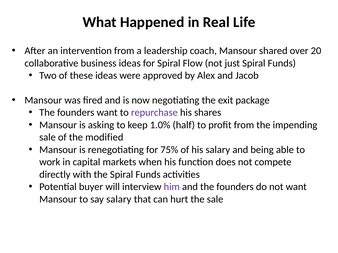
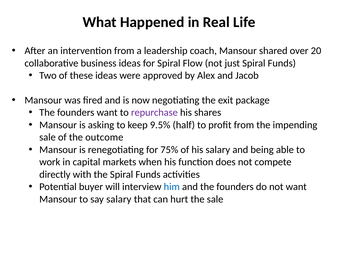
1.0%: 1.0% -> 9.5% (160, 125)
modified: modified -> outcome (104, 138)
him colour: purple -> blue (172, 187)
